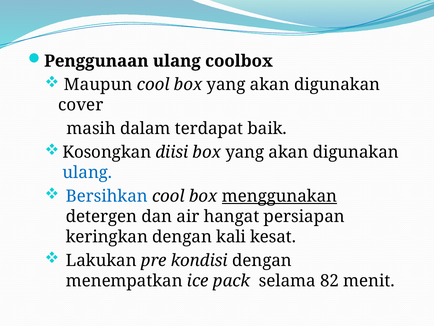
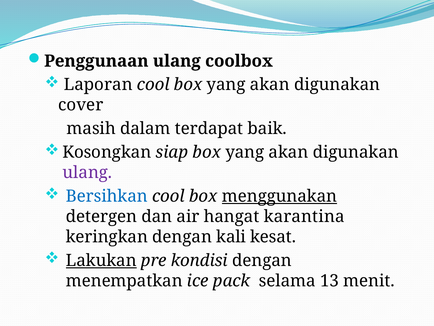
Maupun: Maupun -> Laporan (98, 85)
diisi: diisi -> siap (172, 152)
ulang colour: blue -> purple (87, 172)
persiapan: persiapan -> karantina (304, 216)
Lakukan underline: none -> present (101, 260)
82: 82 -> 13 (330, 281)
